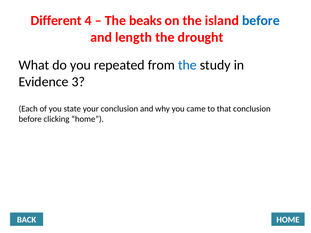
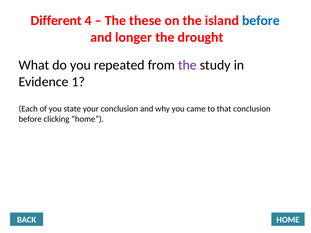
beaks: beaks -> these (145, 21)
length: length -> longer (134, 37)
the colour: blue -> purple (187, 65)
3: 3 -> 1 (78, 82)
